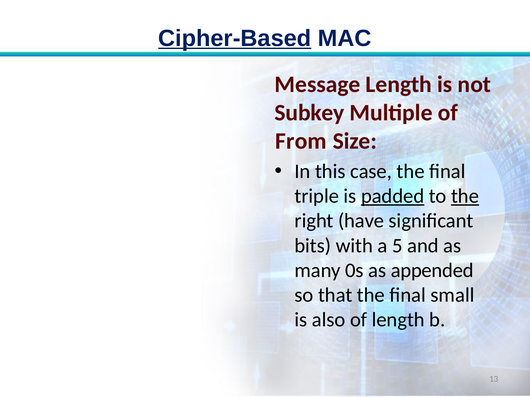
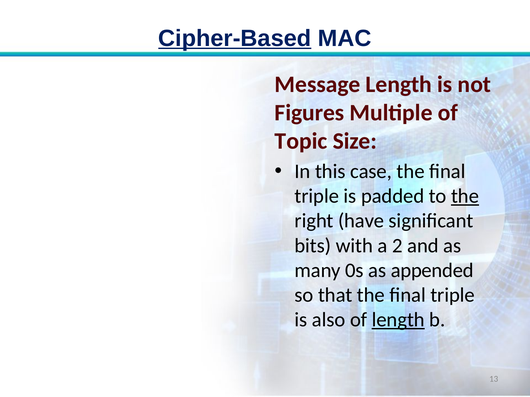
Subkey: Subkey -> Figures (309, 113)
From: From -> Topic (301, 141)
padded underline: present -> none (393, 196)
5: 5 -> 2 (397, 246)
that the final small: small -> triple (453, 295)
length underline: none -> present (398, 320)
